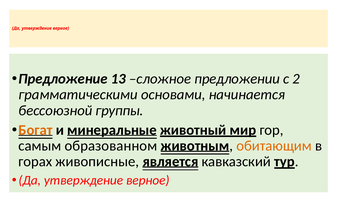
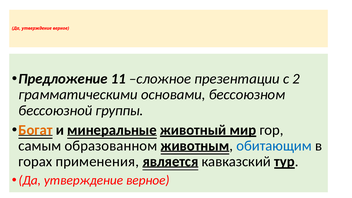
13: 13 -> 11 (118, 79)
предложении: предложении -> презентации (237, 79)
начинается: начинается -> бессоюзном (247, 95)
обитающим colour: orange -> blue (274, 146)
живописные: живописные -> применения (97, 162)
